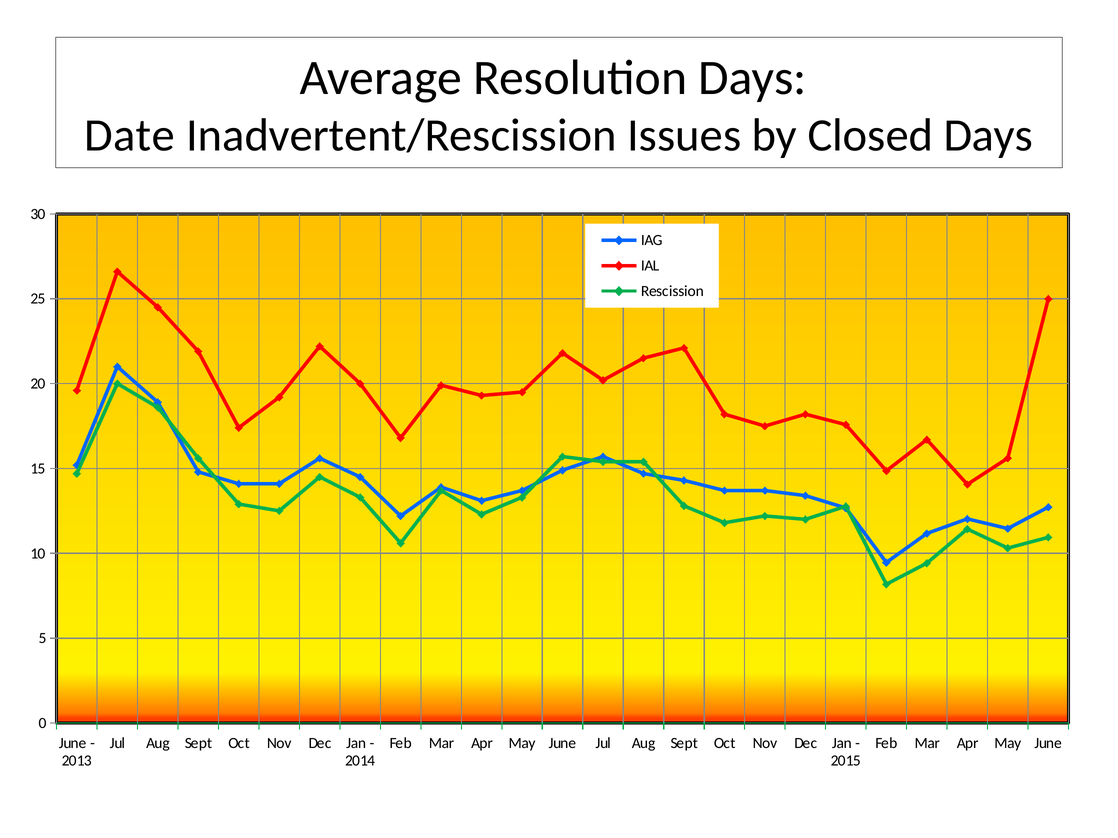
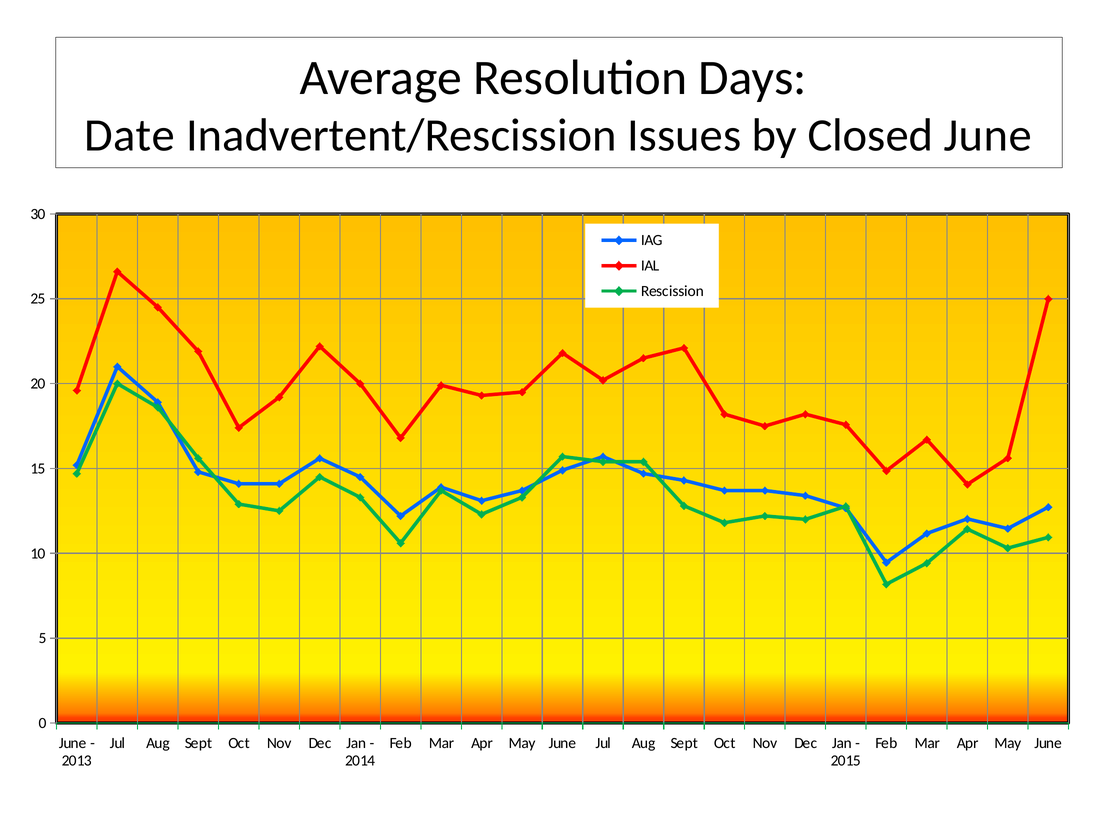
Closed Days: Days -> June (988, 136)
